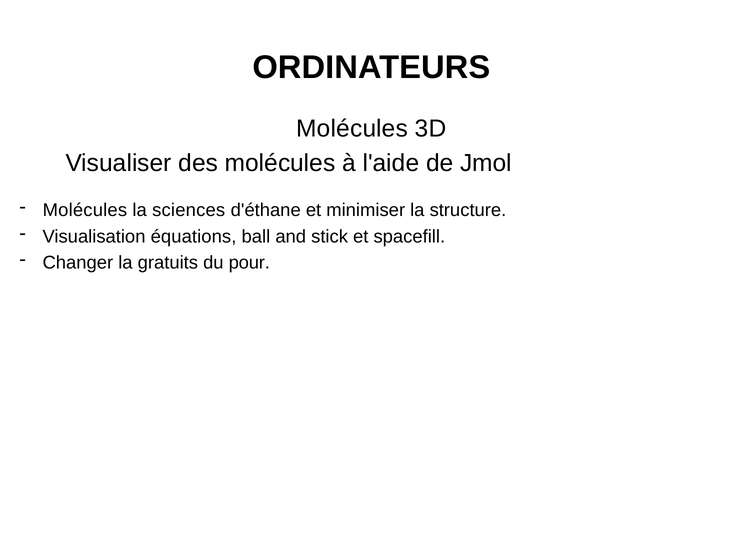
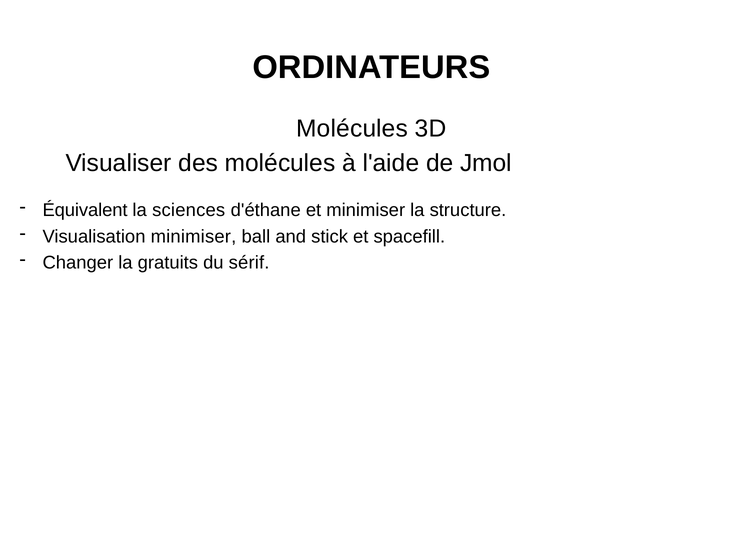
Molécules: Molécules -> Équivalent (85, 210)
Visualisation équations: équations -> minimiser (193, 236)
pour: pour -> sérif (249, 263)
